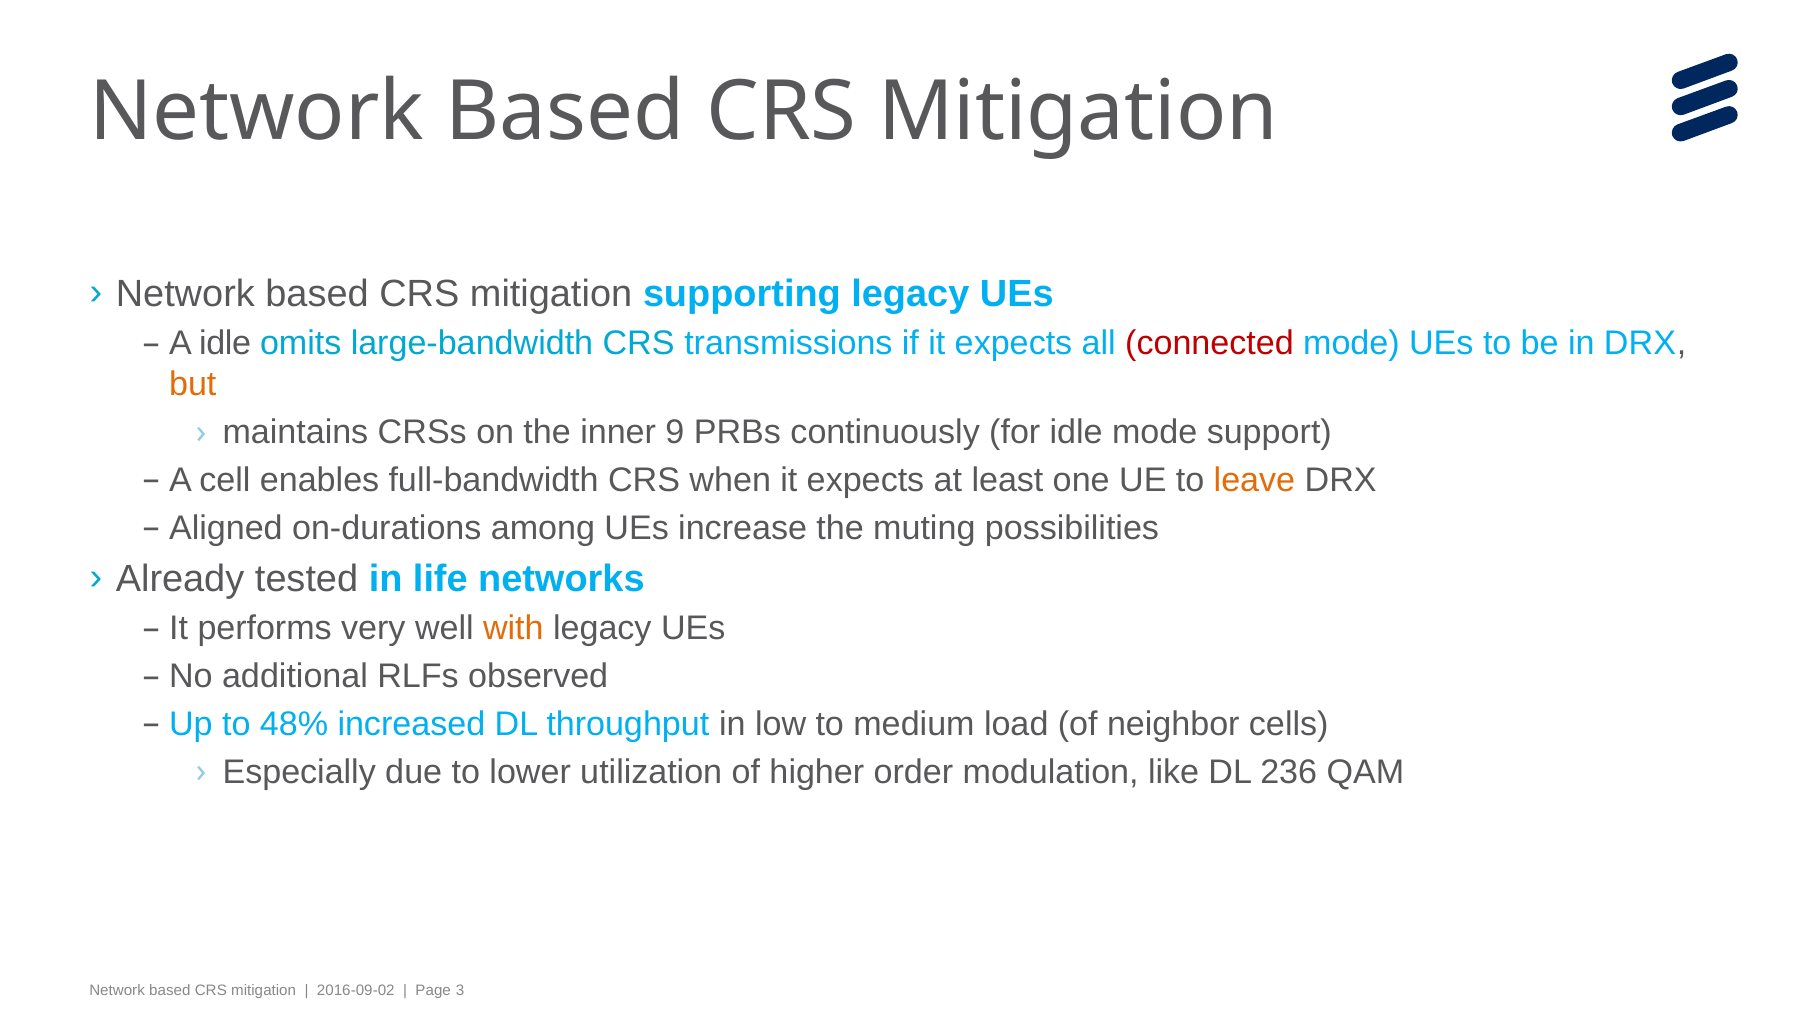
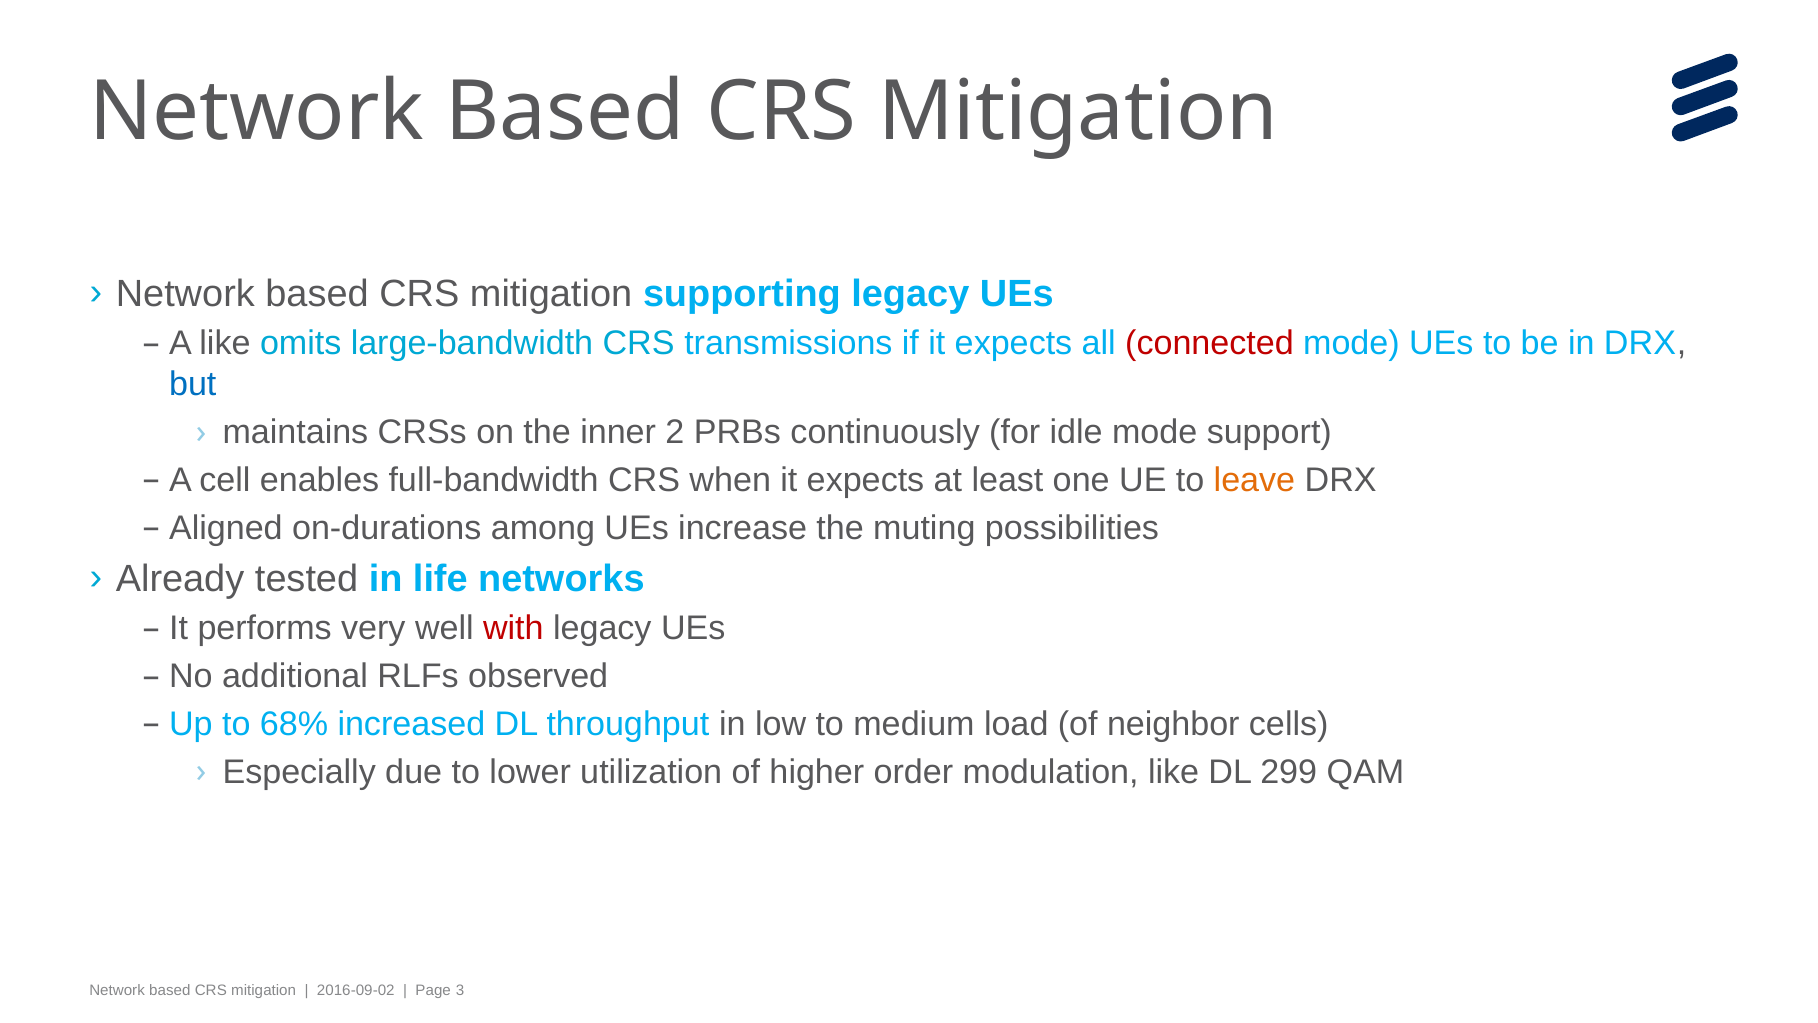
A idle: idle -> like (225, 344)
but colour: orange -> blue (193, 384)
9: 9 -> 2 (675, 432)
with colour: orange -> red (513, 628)
48%: 48% -> 68% (294, 724)
236: 236 -> 299 (1289, 772)
